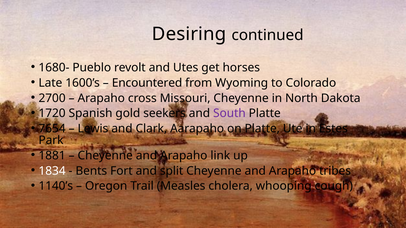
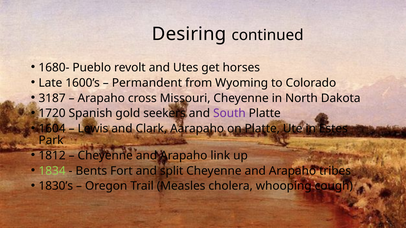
Encountered: Encountered -> Permandent (147, 83)
2700: 2700 -> 3187 (52, 98)
7654: 7654 -> 1604 (52, 129)
1881: 1881 -> 1812 (52, 156)
1834 colour: white -> light green (52, 171)
1140’s: 1140’s -> 1830’s (56, 186)
